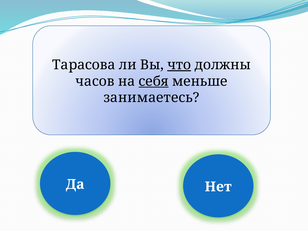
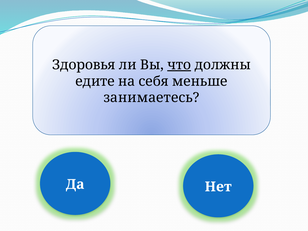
Тарасова: Тарасова -> Здоровья (84, 65)
часов: часов -> едите (95, 81)
себя underline: present -> none (154, 81)
